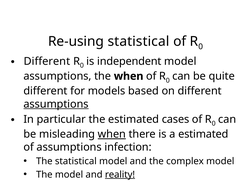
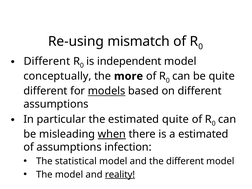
Re-using statistical: statistical -> mismatch (139, 41)
assumptions: assumptions -> conceptually (57, 76)
the when: when -> more (128, 76)
models underline: none -> present (107, 91)
assumptions underline: present -> none (56, 104)
estimated cases: cases -> quite (175, 119)
the complex: complex -> different (185, 161)
